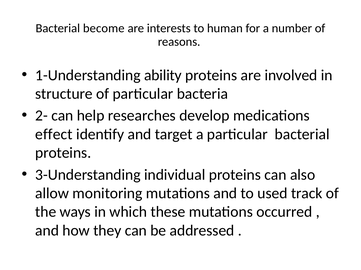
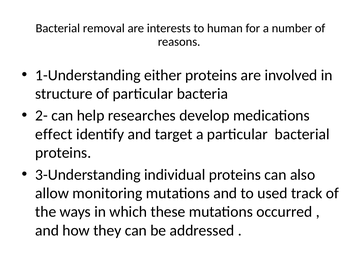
become: become -> removal (104, 28)
ability: ability -> either (163, 75)
